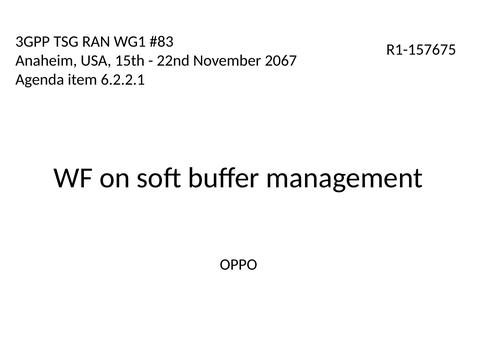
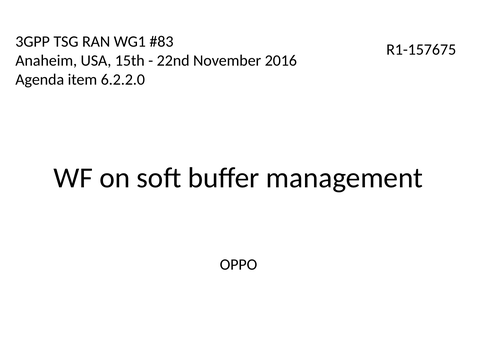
2067: 2067 -> 2016 (281, 61)
6.2.2.1: 6.2.2.1 -> 6.2.2.0 (123, 80)
